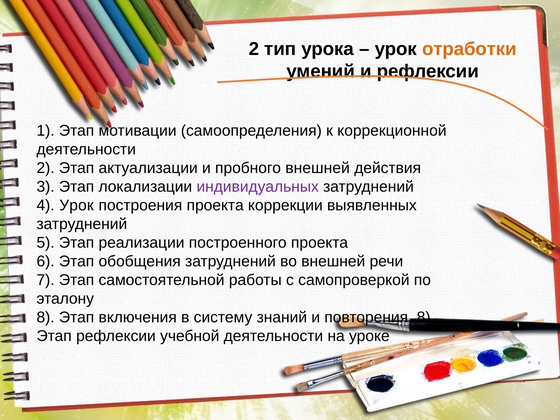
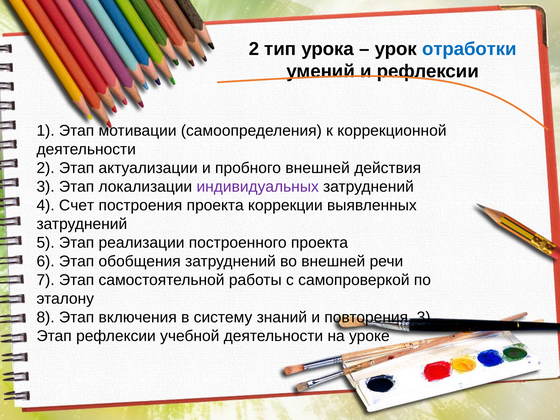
отработки colour: orange -> blue (469, 49)
4 Урок: Урок -> Счет (77, 205)
повторения 8: 8 -> 3 (426, 317)
